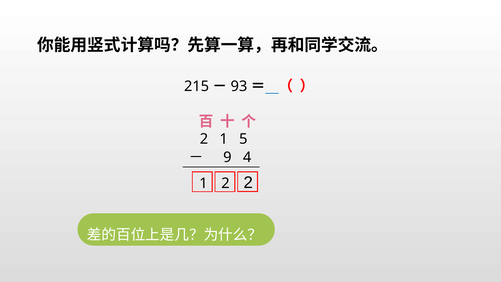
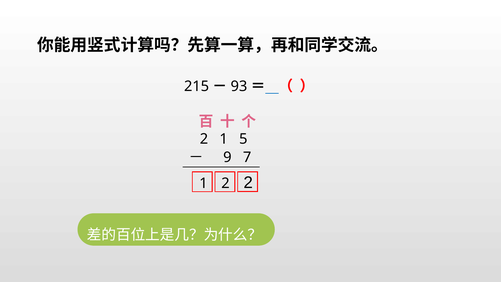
4: 4 -> 7 (247, 157)
